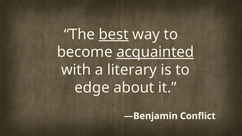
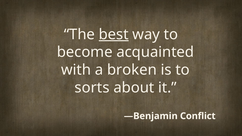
acquainted underline: present -> none (155, 52)
literary: literary -> broken (132, 70)
edge: edge -> sorts (92, 88)
